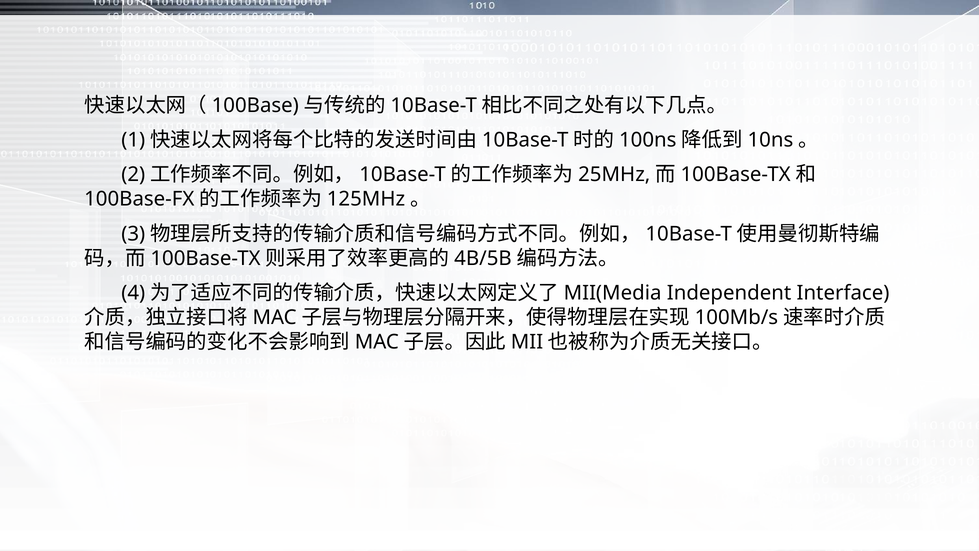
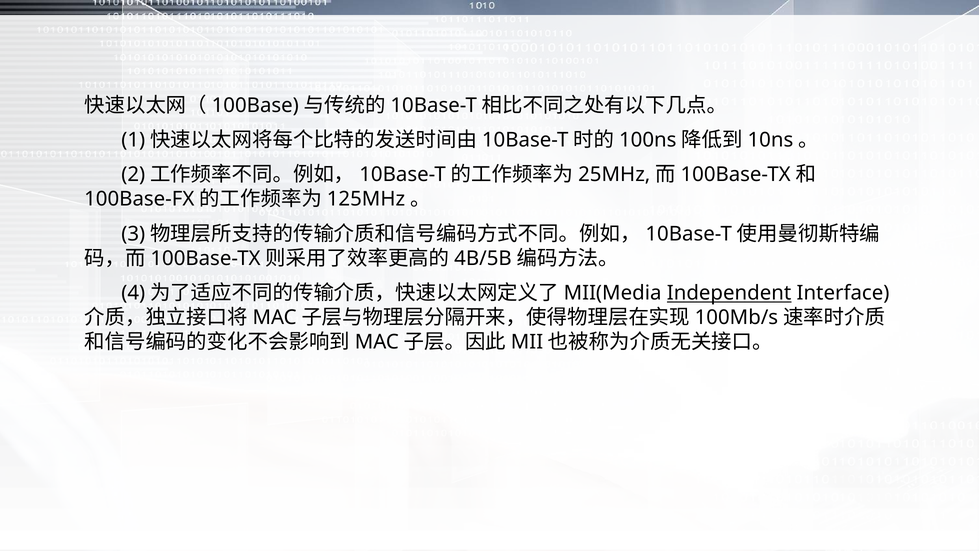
Independent underline: none -> present (729, 293)
